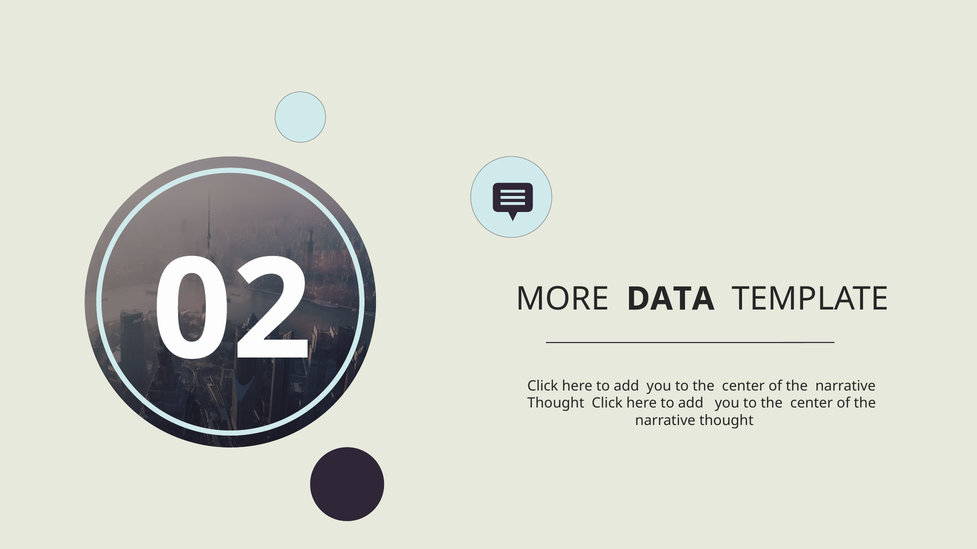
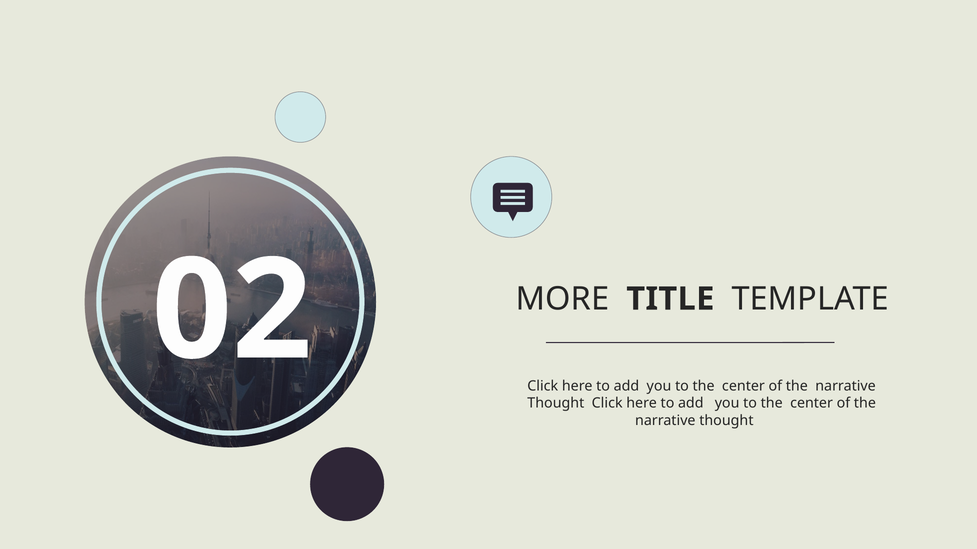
DATA: DATA -> TITLE (670, 299)
